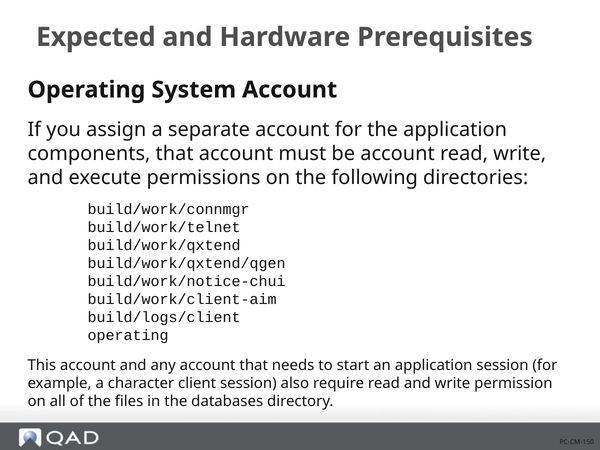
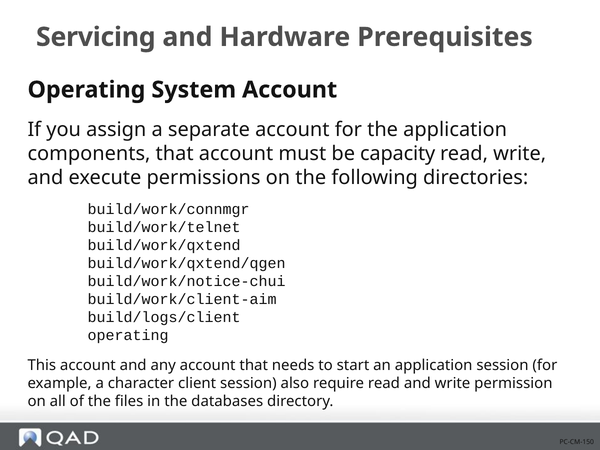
Expected: Expected -> Servicing (96, 37)
be account: account -> capacity (398, 154)
